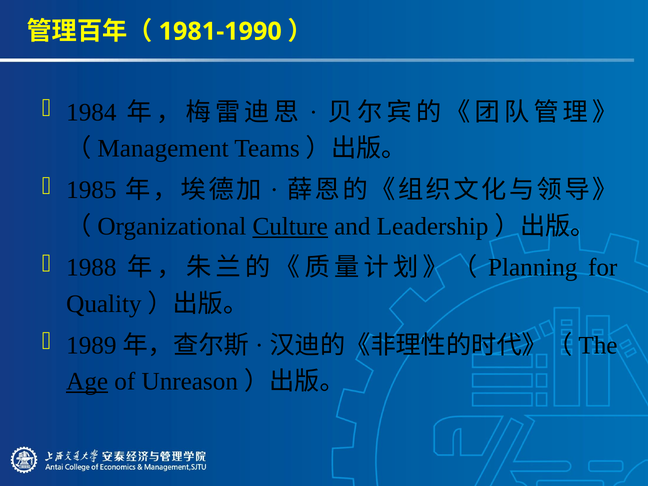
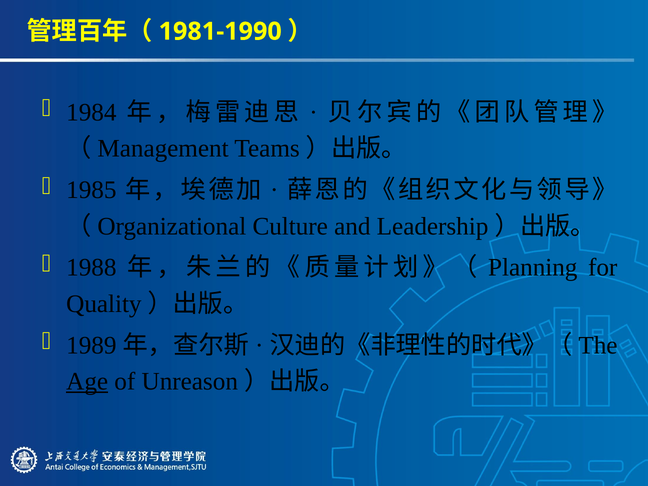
Culture underline: present -> none (290, 226)
